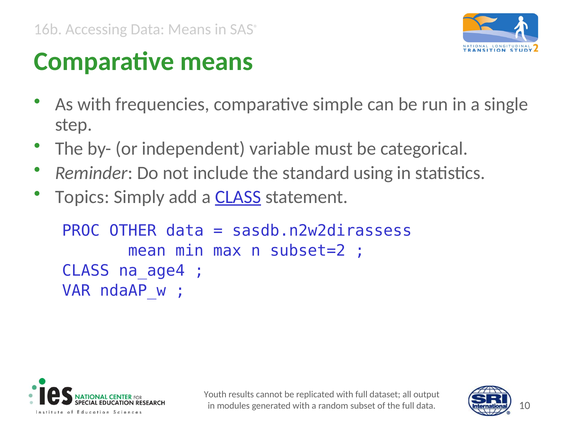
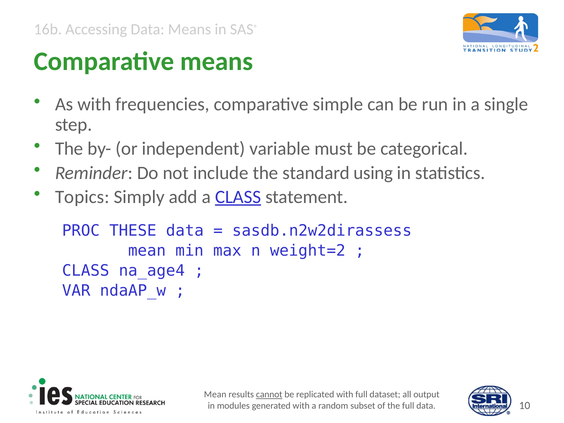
OTHER: OTHER -> THESE (133, 231)
subset=2: subset=2 -> weight=2 (308, 251)
Youth: Youth -> Mean (215, 395)
cannot underline: none -> present (269, 395)
